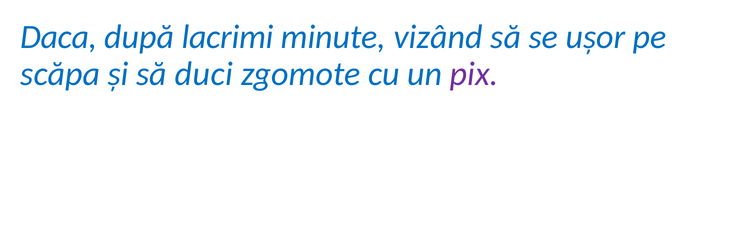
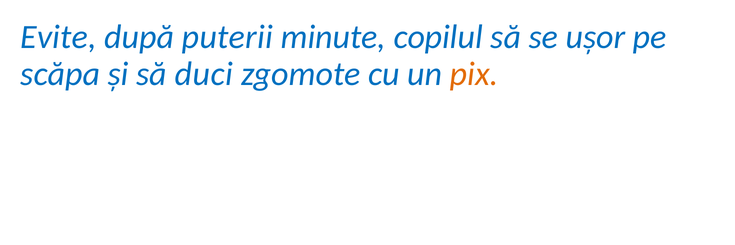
Daca: Daca -> Evite (59, 37)
lacrimi: lacrimi -> puterii (227, 37)
vizând: vizând -> copilul (438, 37)
pix colour: purple -> orange (474, 74)
